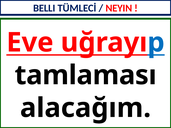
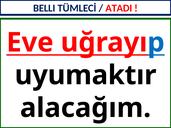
NEYIN: NEYIN -> ATADI (119, 8)
tamlaması: tamlaması -> uyumaktır (86, 75)
